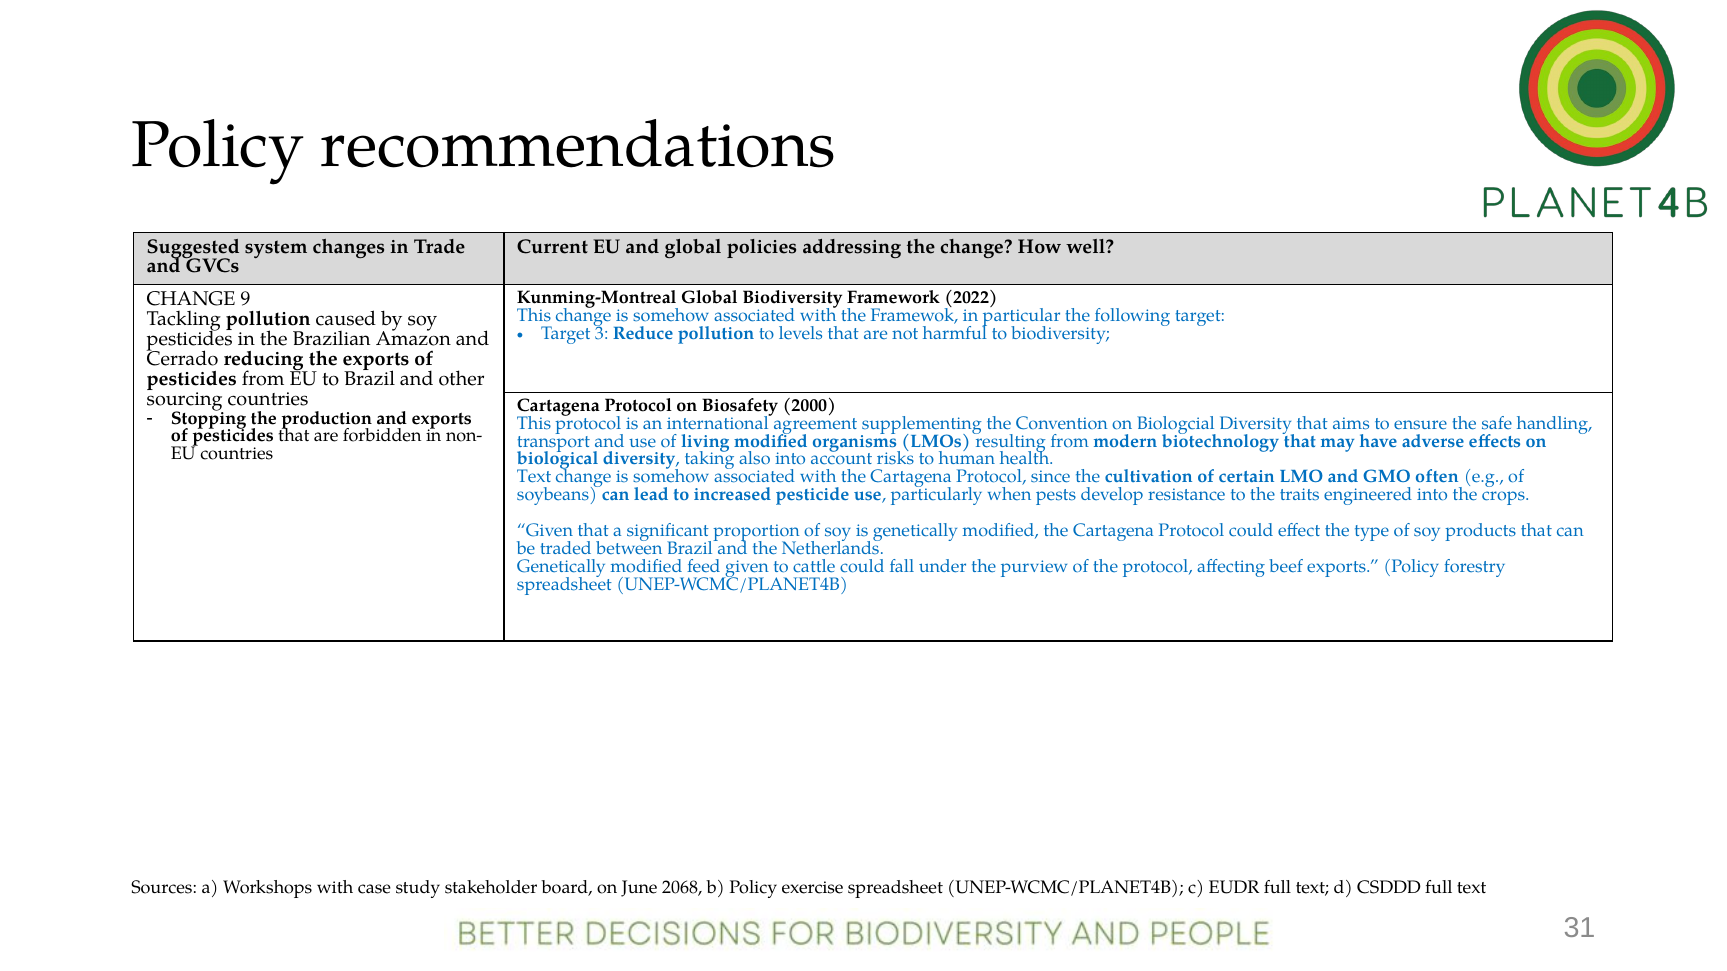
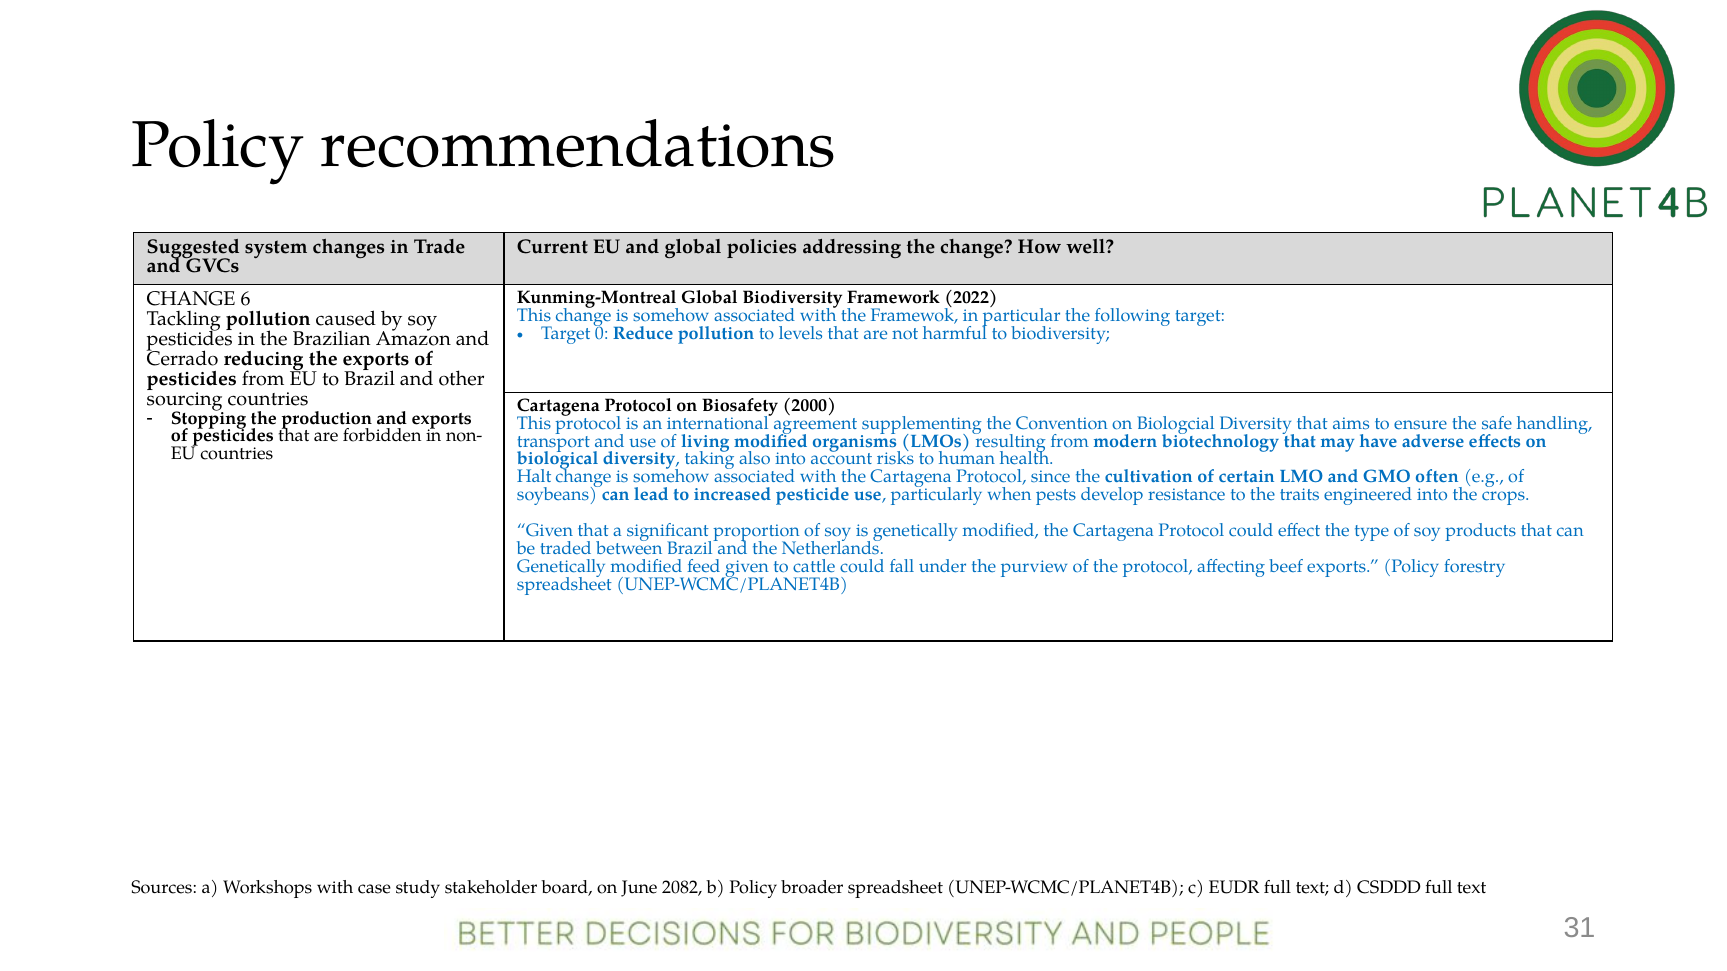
9: 9 -> 6 (245, 299)
3: 3 -> 0 (602, 333)
Text: Text -> Halt (534, 477)
2068: 2068 -> 2082 (682, 888)
exercise: exercise -> broader (813, 888)
